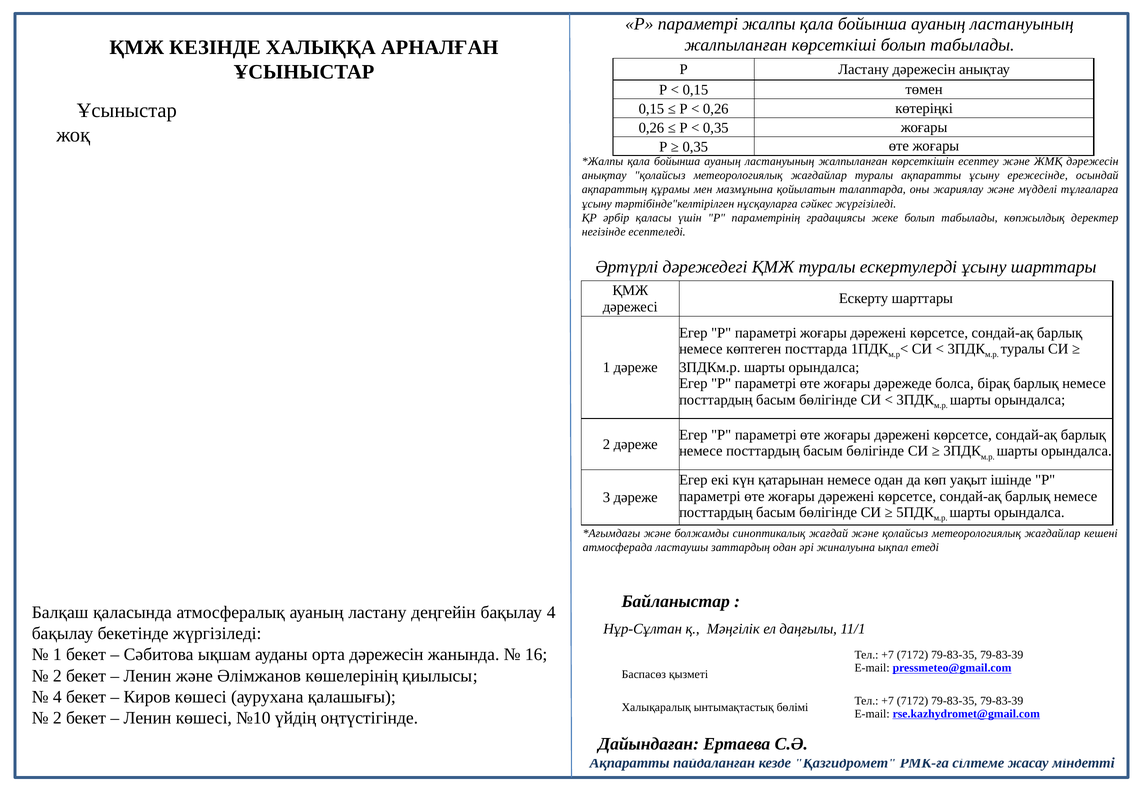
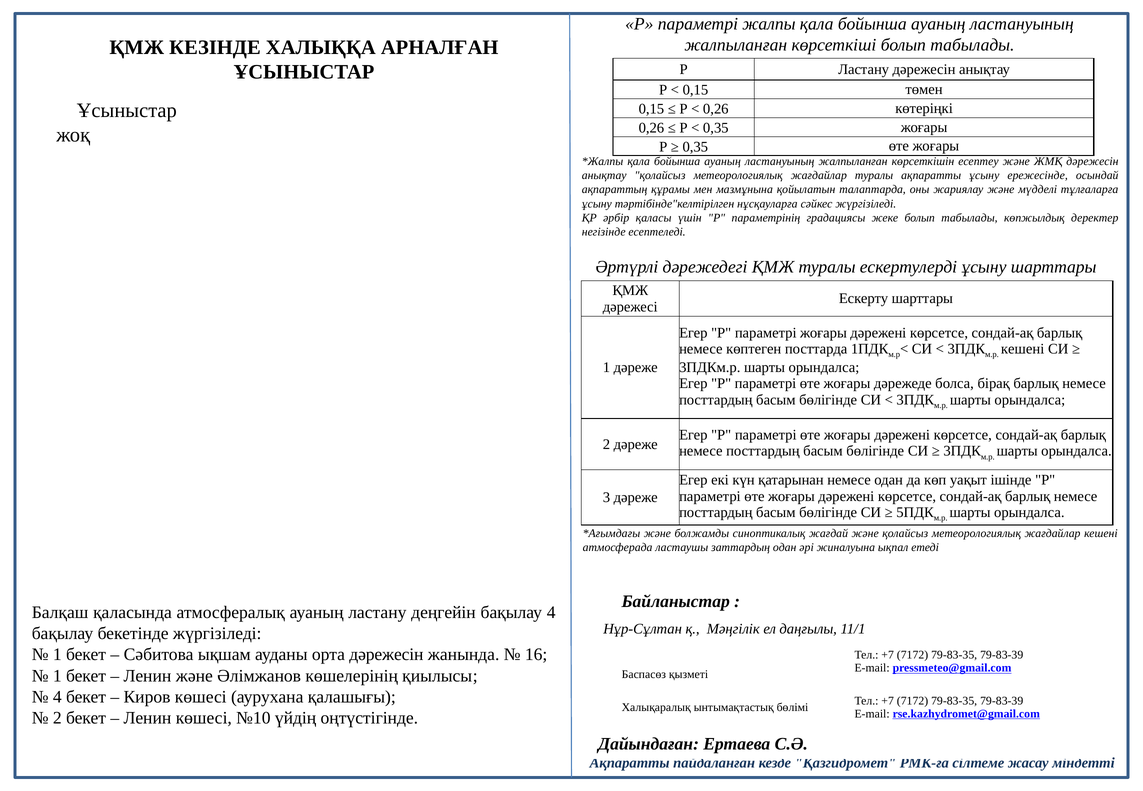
туралы: туралы -> кешені (1023, 349)
2: 2 -> 1 (57, 676)
